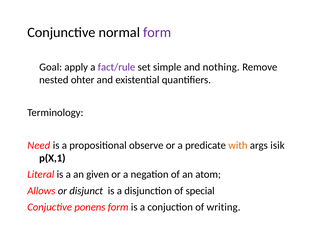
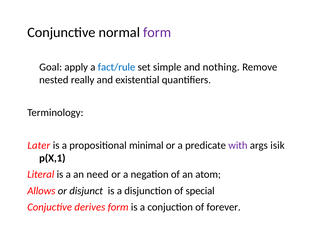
fact/rule colour: purple -> blue (117, 67)
ohter: ohter -> really (83, 80)
Need: Need -> Later (39, 145)
observe: observe -> minimal (146, 145)
with colour: orange -> purple (238, 145)
given: given -> need (98, 174)
ponens: ponens -> derives (90, 207)
writing: writing -> forever (224, 207)
